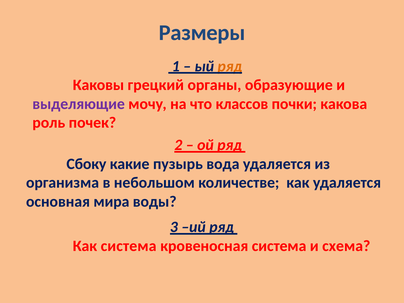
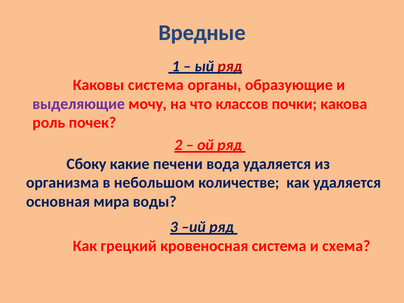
Размеры: Размеры -> Вредные (202, 33)
ряд colour: orange -> red (230, 66)
Каковы грецкий: грецкий -> система (156, 85)
пузырь: пузырь -> печени (178, 164)
Как система: система -> грецкий (129, 246)
